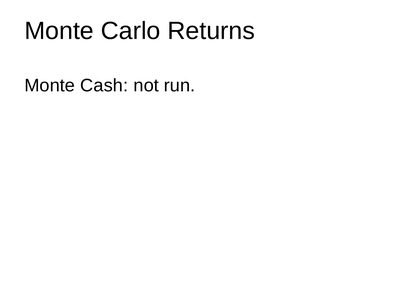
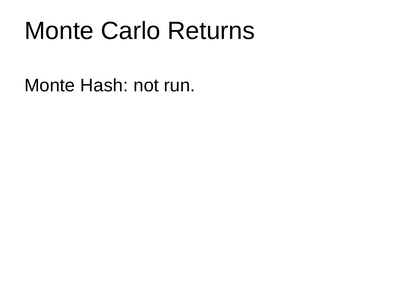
Cash: Cash -> Hash (104, 86)
